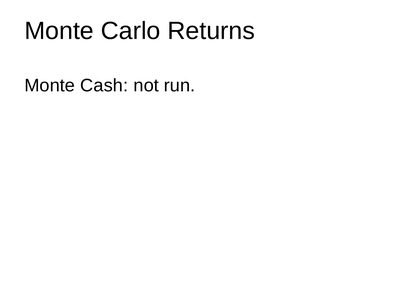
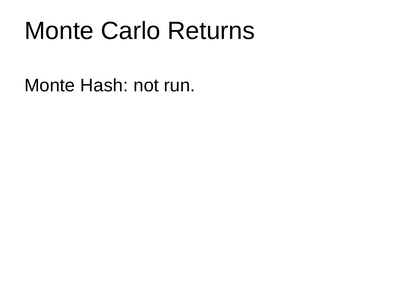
Cash: Cash -> Hash (104, 86)
